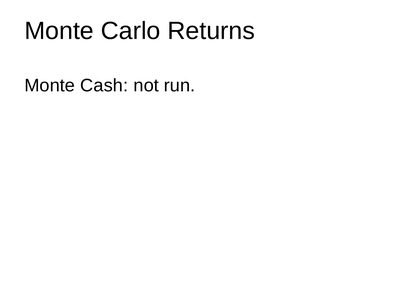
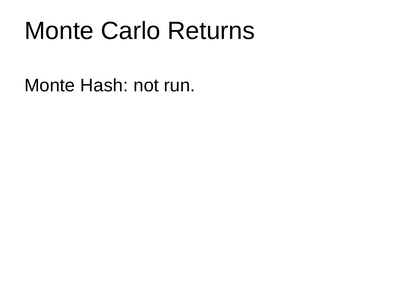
Cash: Cash -> Hash (104, 86)
